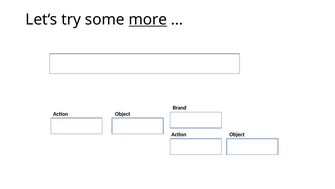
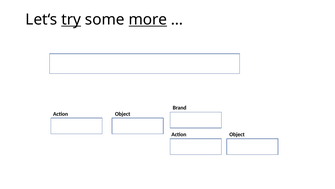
try underline: none -> present (71, 19)
